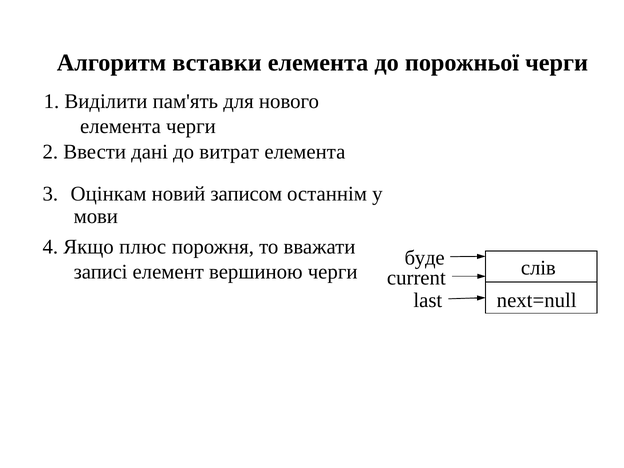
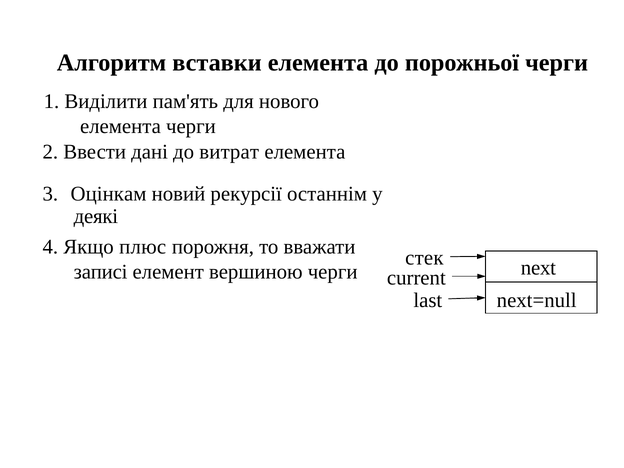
записом: записом -> рекурсії (246, 194)
мови: мови -> деякі (96, 216)
буде: буде -> стек (424, 258)
слів: слів -> next (538, 268)
